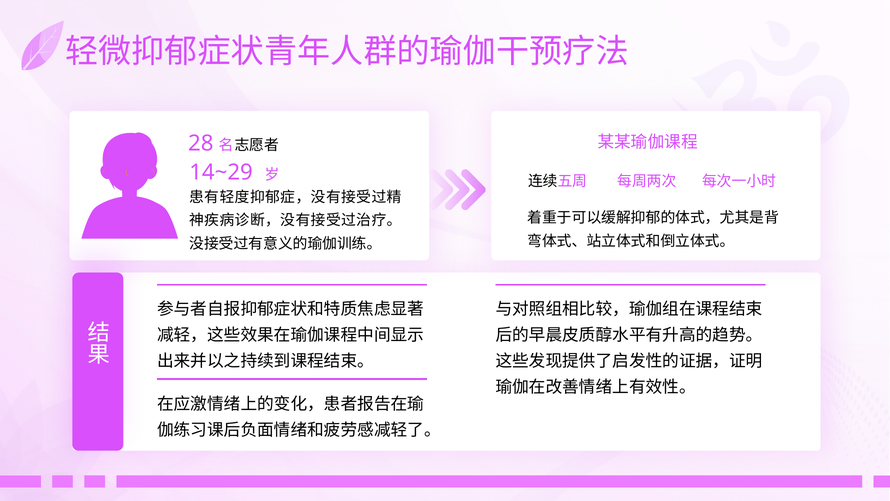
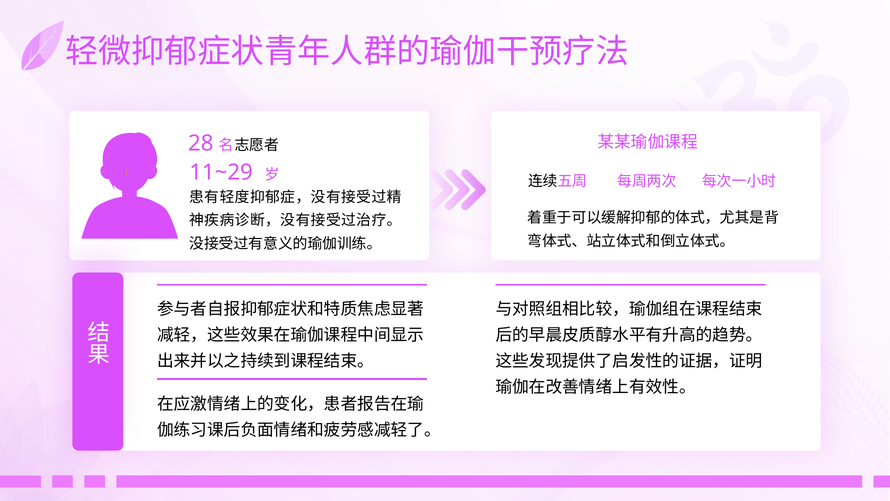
14~29: 14~29 -> 11~29 (221, 172)
